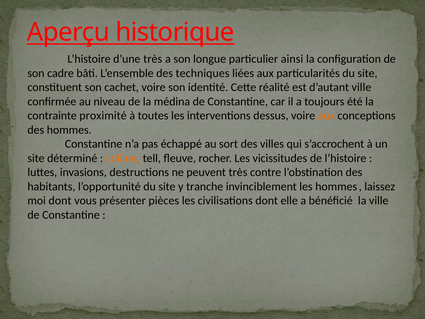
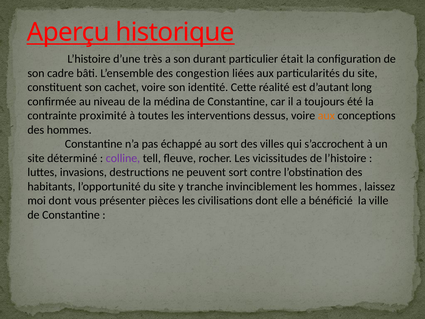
longue: longue -> durant (210, 59)
ainsi: ainsi -> était (292, 59)
techniques: techniques -> congestion (203, 73)
d’autant ville: ville -> long (362, 87)
colline colour: orange -> purple (123, 158)
peuvent très: très -> sort (238, 172)
